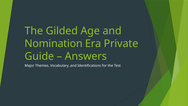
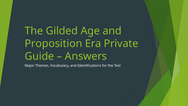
Nomination: Nomination -> Proposition (53, 43)
